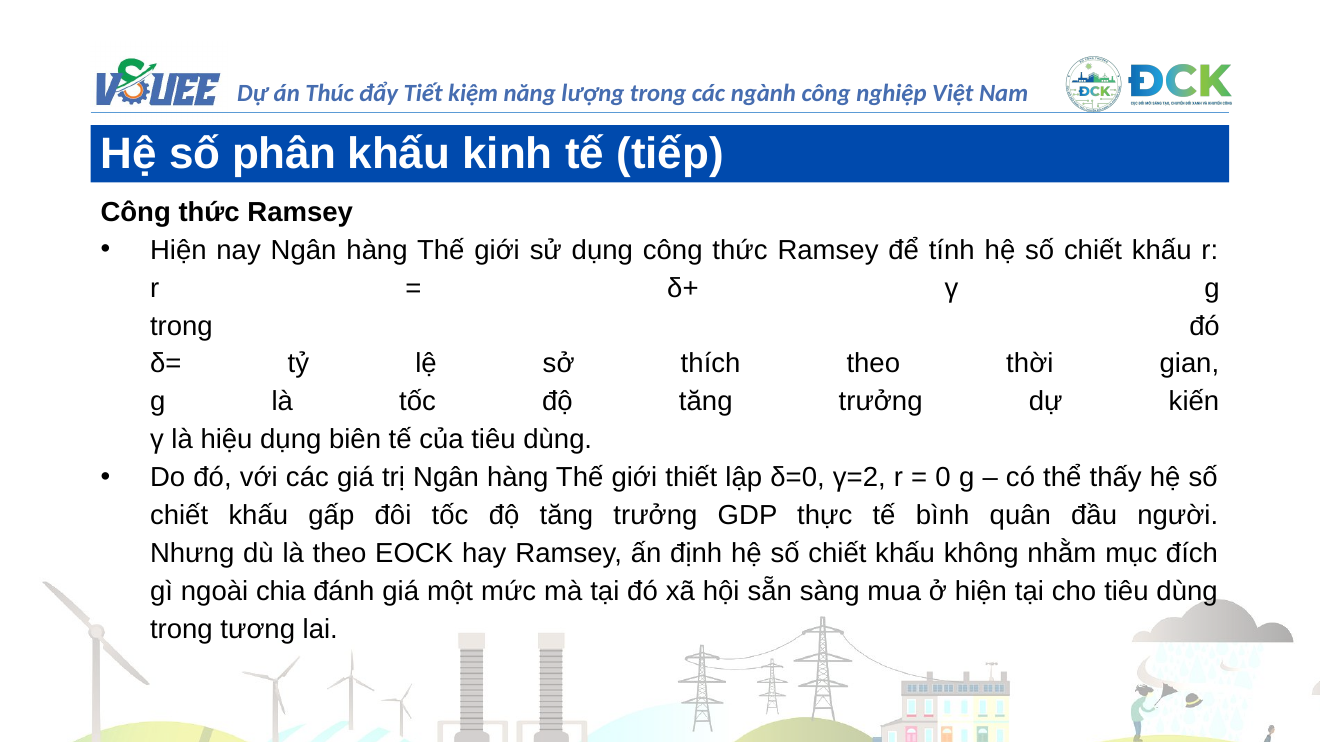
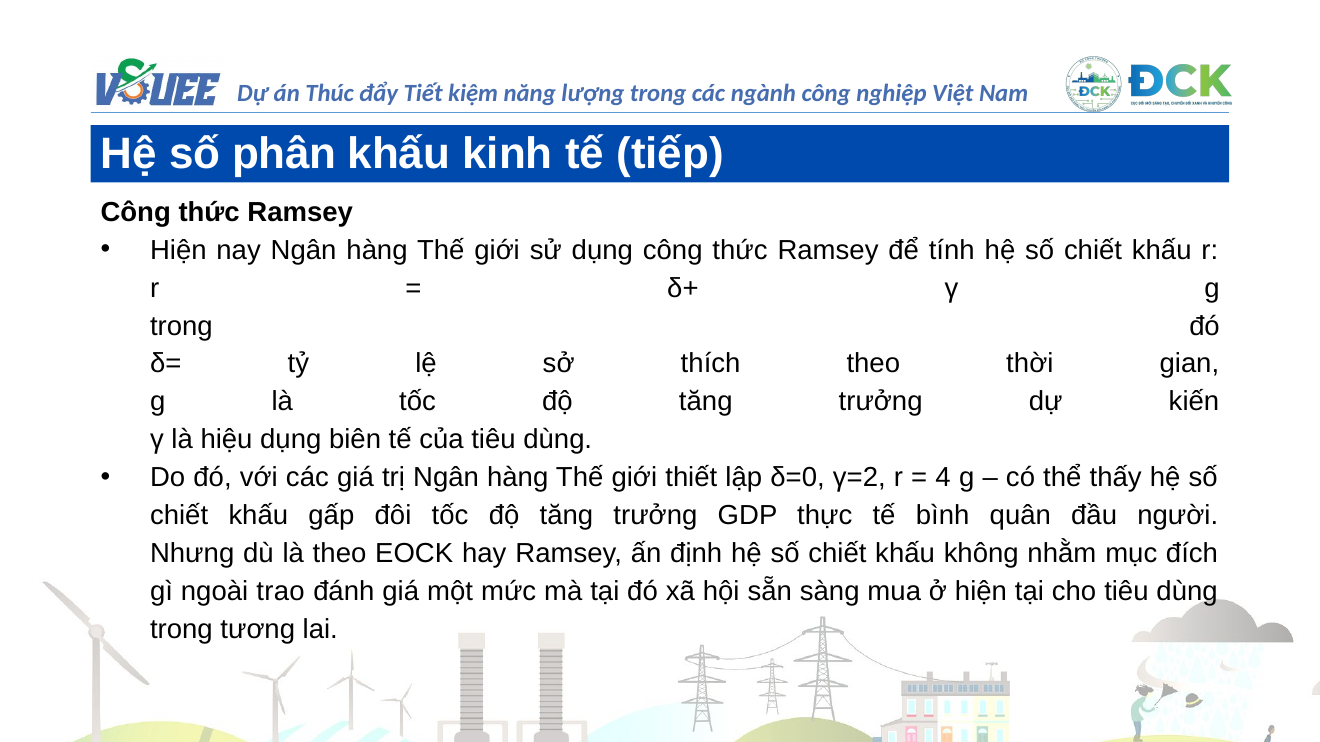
0: 0 -> 4 (943, 478)
chia: chia -> trao (281, 592)
